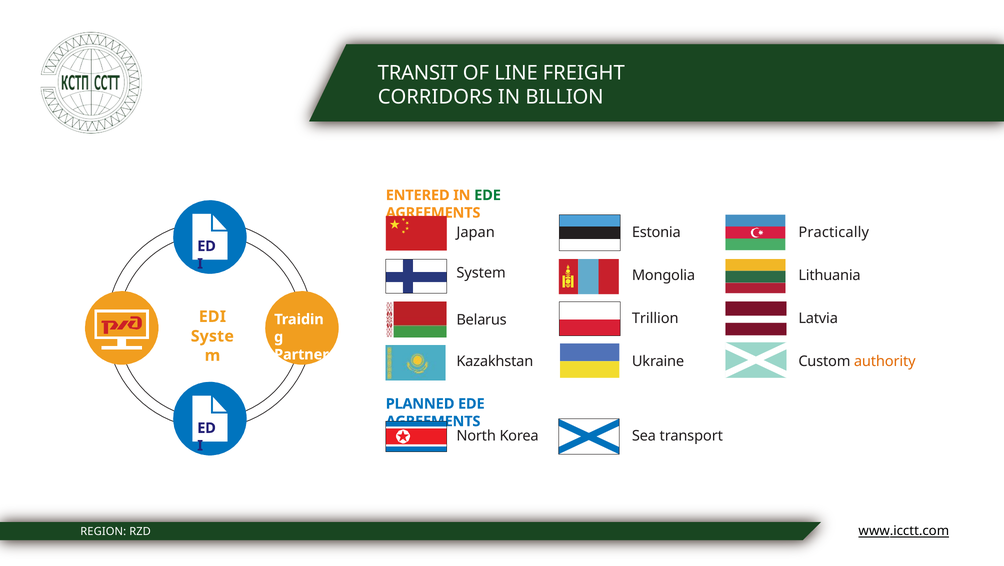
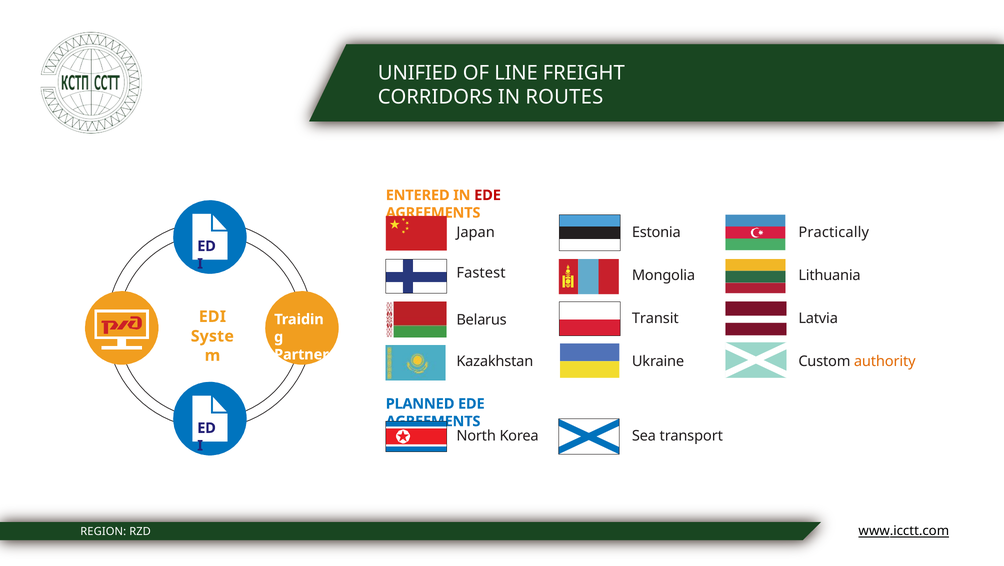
TRANSIT: TRANSIT -> UNIFIED (418, 73)
BILLION: BILLION -> ROUTES (564, 97)
EDE colour: green -> red (488, 195)
System: System -> Fastest (481, 273)
Trillion: Trillion -> Transit (655, 318)
